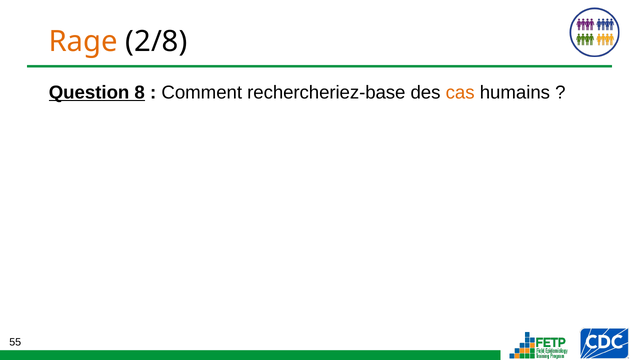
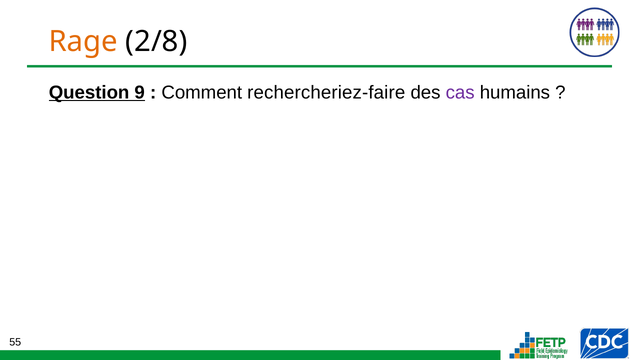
8: 8 -> 9 (140, 92)
rechercheriez-base: rechercheriez-base -> rechercheriez-faire (326, 92)
cas colour: orange -> purple (460, 92)
